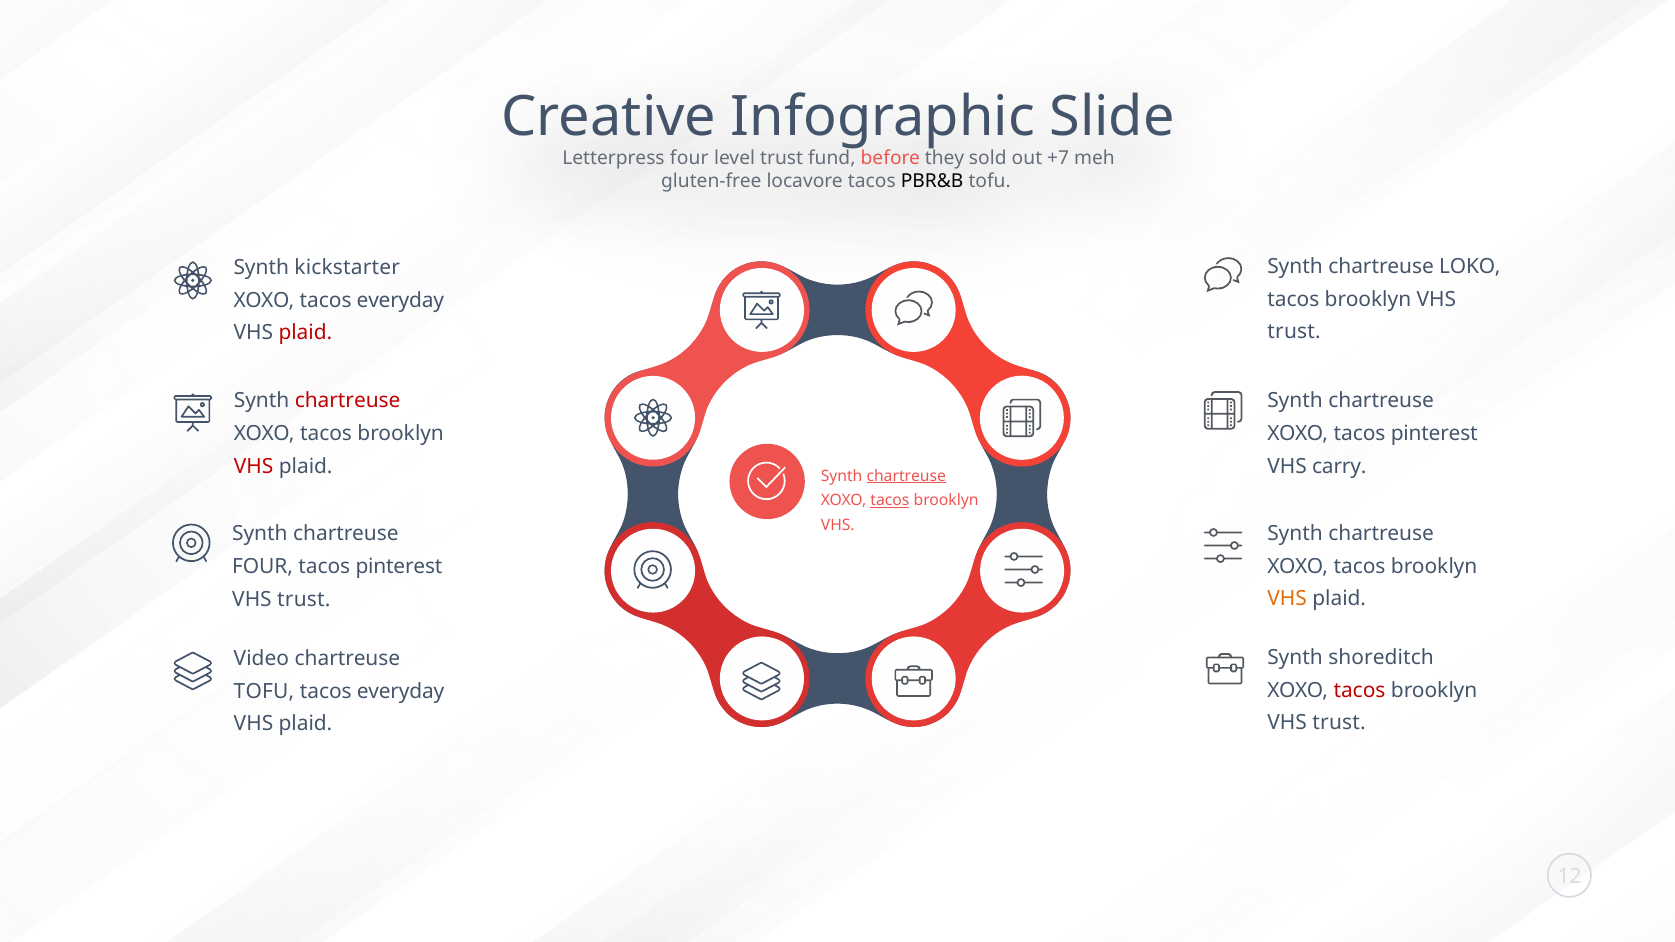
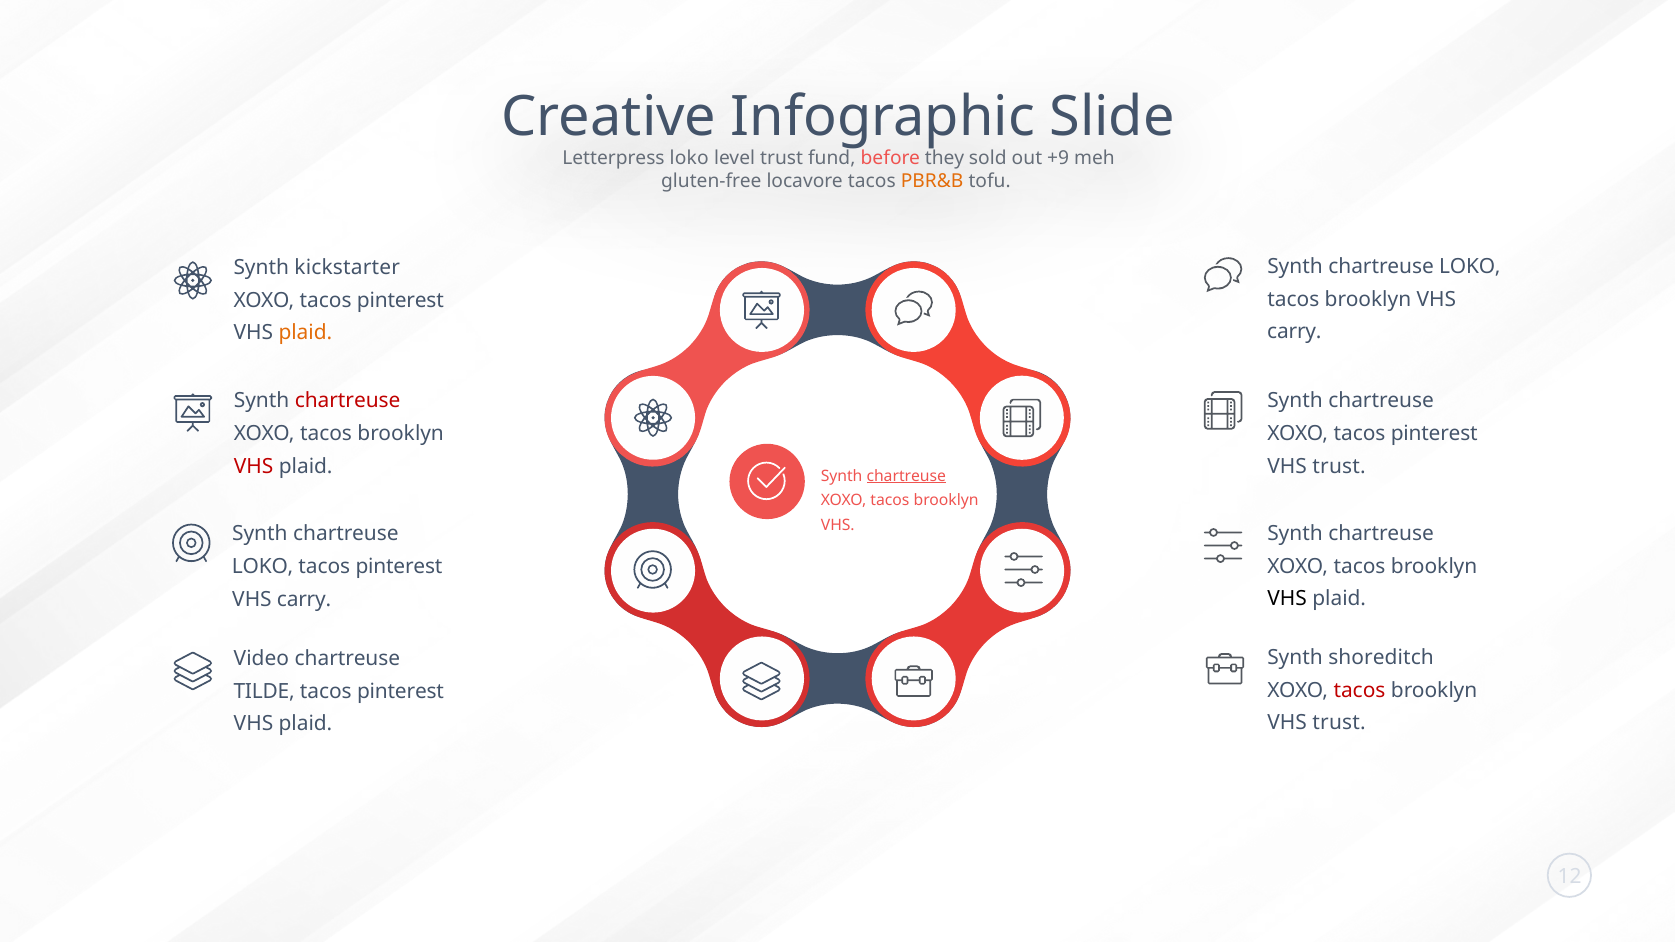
Letterpress four: four -> loko (689, 158)
+7: +7 -> +9 (1058, 158)
PBR&B colour: black -> orange (932, 181)
everyday: everyday -> pinterest (400, 300)
trust: trust -> carry (1294, 332)
plaid colour: red -> orange (305, 333)
carry: carry -> trust (1339, 466)
tacos underline: present -> none (890, 501)
FOUR: FOUR -> LOKO (263, 567)
VHS colour: orange -> black (1287, 599)
trust: trust -> carry (304, 599)
TOFU: TOFU -> TILDE (264, 691)
everyday: everyday -> pinterest (401, 691)
